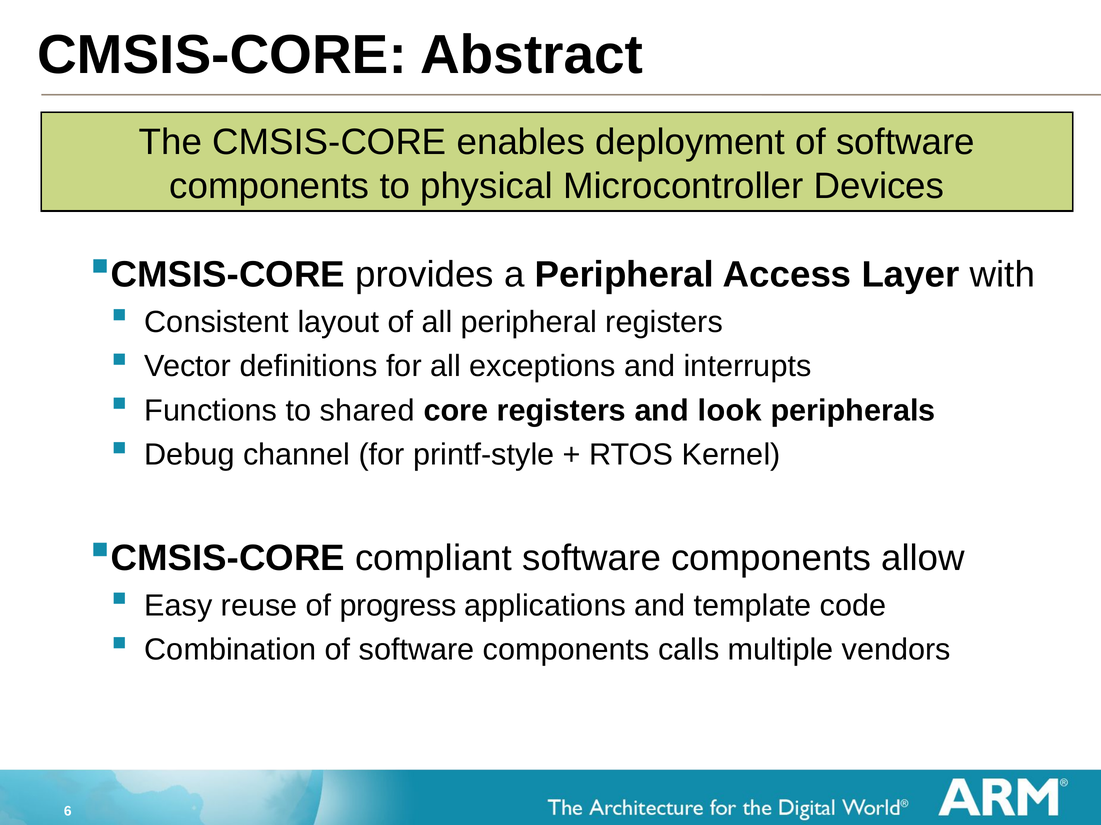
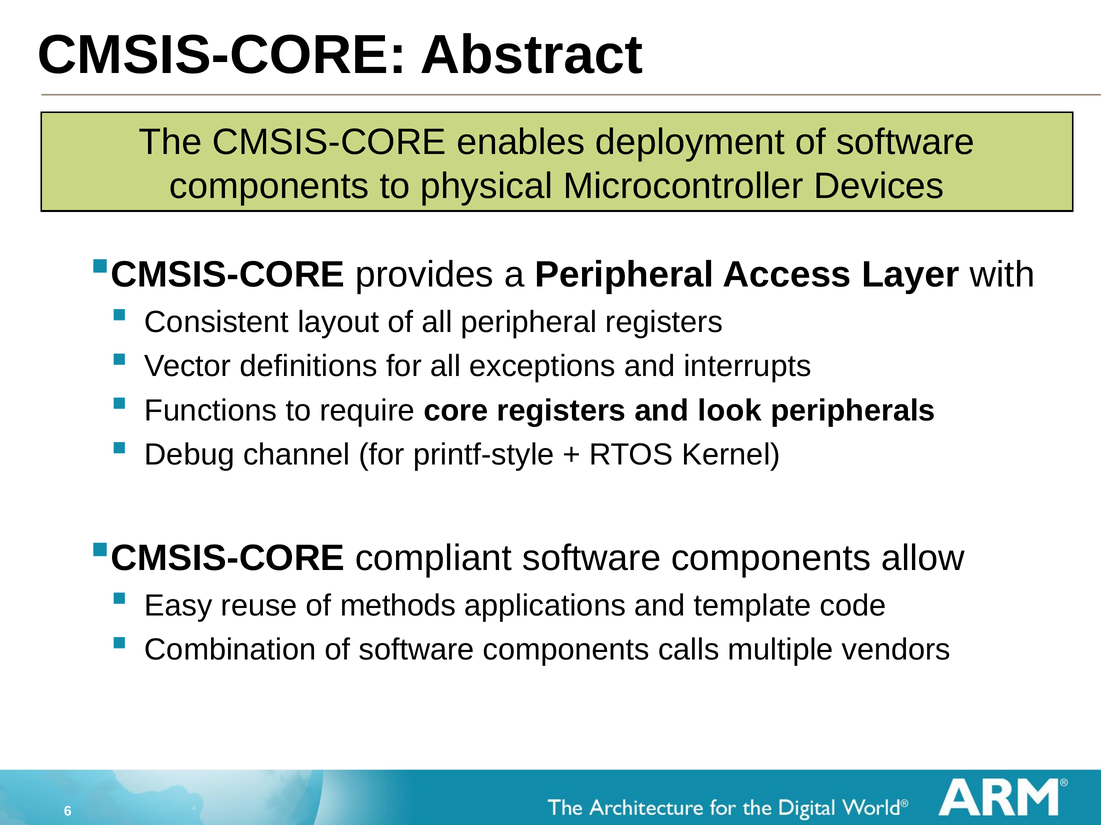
shared: shared -> require (367, 411)
progress: progress -> methods (398, 606)
